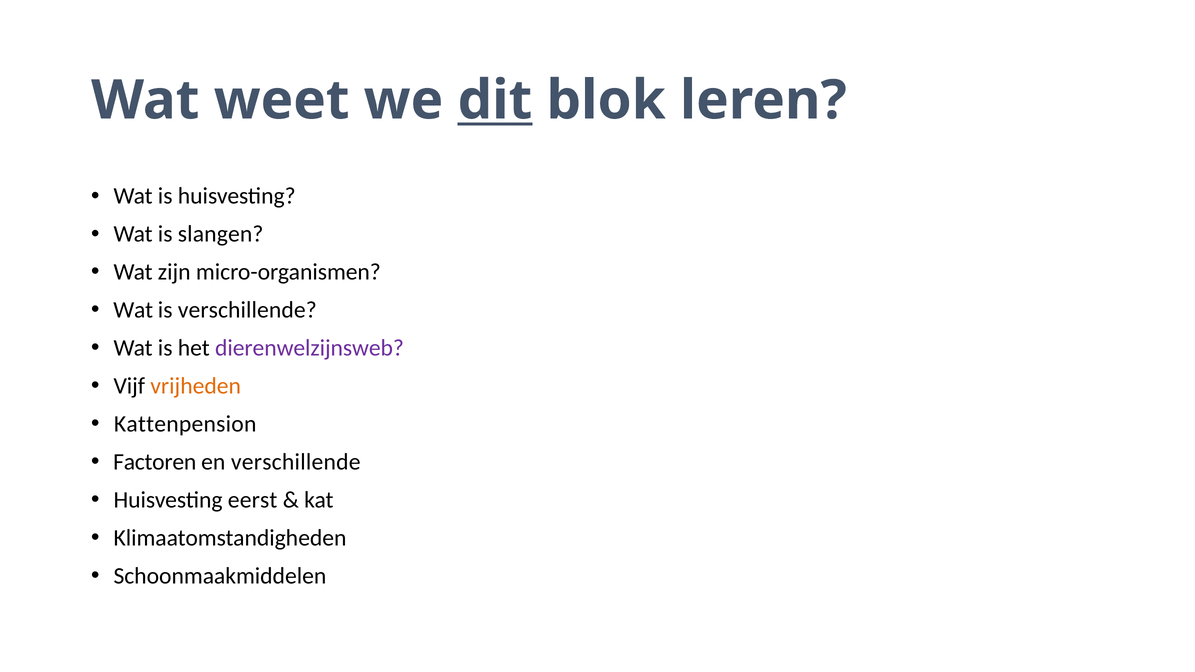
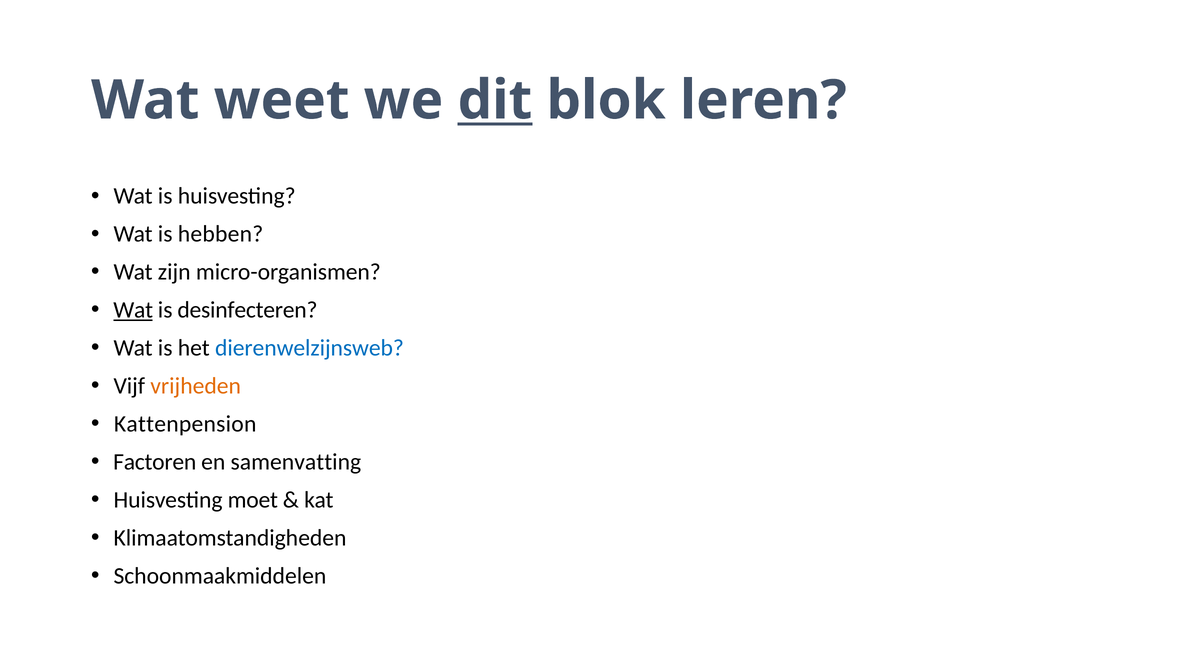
slangen: slangen -> hebben (221, 234)
Wat underline: none -> present (133, 310)
is verschillende: verschillende -> desinfecteren (247, 310)
dierenwelzijnsweb colour: purple -> blue (309, 348)
en verschillende: verschillende -> samenvatting (296, 462)
eerst: eerst -> moet (253, 500)
